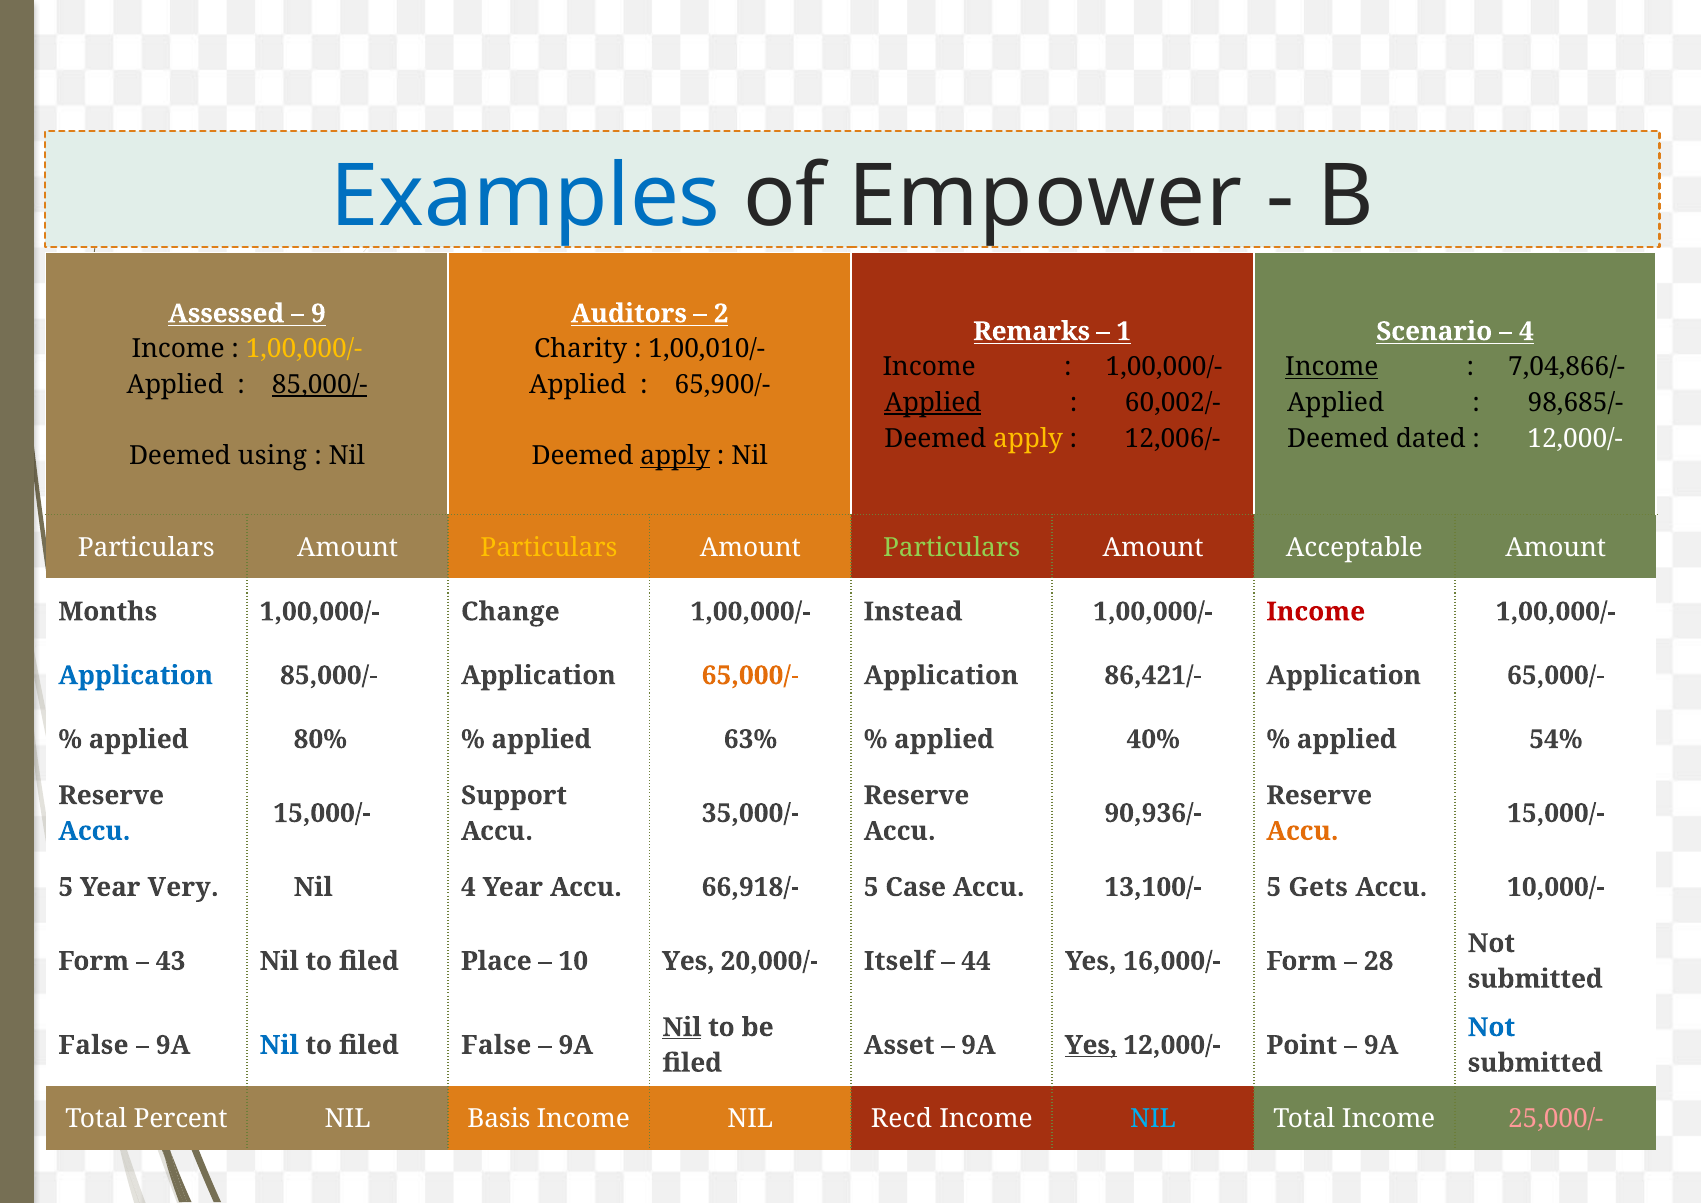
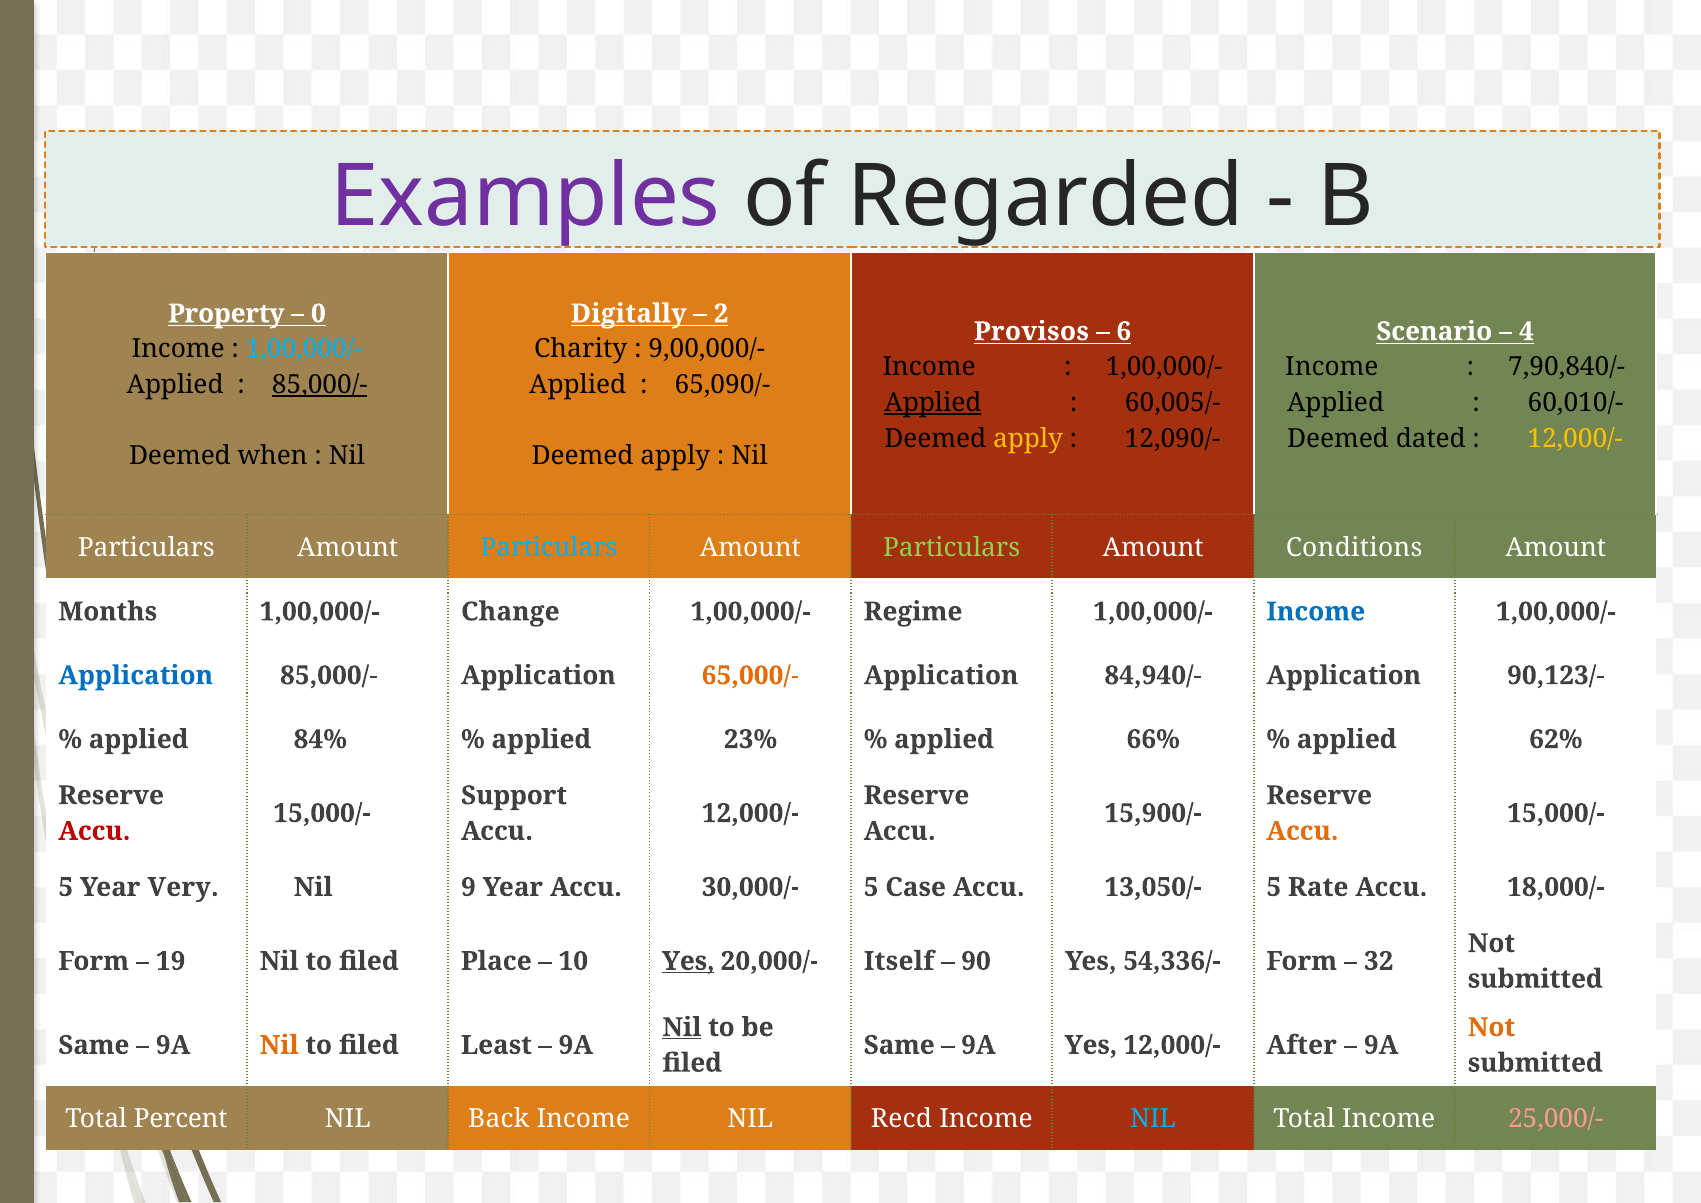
Examples colour: blue -> purple (526, 196)
Empower: Empower -> Regarded (1046, 196)
Assessed: Assessed -> Property (226, 314)
9: 9 -> 0 (318, 314)
Auditors: Auditors -> Digitally (629, 314)
Remarks: Remarks -> Provisos (1031, 331)
1: 1 -> 6 (1124, 331)
1,00,000/- colour: yellow -> light blue (304, 349)
1,00,010/-: 1,00,010/- -> 9,00,000/- (707, 349)
Income underline: present -> none (1332, 367)
7,04,866/-: 7,04,866/- -> 7,90,840/- (1567, 367)
65,900/-: 65,900/- -> 65,090/- (722, 385)
60,002/-: 60,002/- -> 60,005/- (1173, 403)
98,685/-: 98,685/- -> 60,010/- (1575, 403)
12,006/-: 12,006/- -> 12,090/- (1172, 438)
12,000/- colour: white -> yellow (1575, 438)
using: using -> when (273, 456)
apply underline: present -> none (675, 456)
Particulars colour: yellow -> light blue (549, 548)
Acceptable: Acceptable -> Conditions (1354, 548)
Instead: Instead -> Regime (913, 612)
Income colour: red -> blue (1316, 612)
86,421/-: 86,421/- -> 84,940/- (1153, 676)
65,000/-: 65,000/- -> 90,123/- (1556, 676)
80%: 80% -> 84% (320, 739)
63%: 63% -> 23% (750, 739)
40%: 40% -> 66% (1153, 739)
54%: 54% -> 62% (1556, 739)
35,000/-: 35,000/- -> 12,000/- (750, 813)
90,936/-: 90,936/- -> 15,900/- (1153, 813)
Accu colour: blue -> red (94, 831)
Nil 4: 4 -> 9 (468, 887)
66,918/-: 66,918/- -> 30,000/- (750, 887)
13,100/-: 13,100/- -> 13,050/- (1153, 887)
Gets: Gets -> Rate (1318, 887)
10,000/-: 10,000/- -> 18,000/- (1556, 887)
43: 43 -> 19 (171, 961)
Yes underline: none -> present (688, 961)
44: 44 -> 90 (976, 961)
16,000/-: 16,000/- -> 54,336/- (1172, 961)
28: 28 -> 32 (1379, 961)
Not colour: blue -> orange (1491, 1027)
False: False -> Same (94, 1045)
Nil colour: blue -> orange (279, 1045)
filed False: False -> Least (496, 1045)
Asset: Asset -> Same (899, 1045)
Yes underline: present -> none (1091, 1045)
Point: Point -> After (1302, 1045)
Basis: Basis -> Back (499, 1119)
